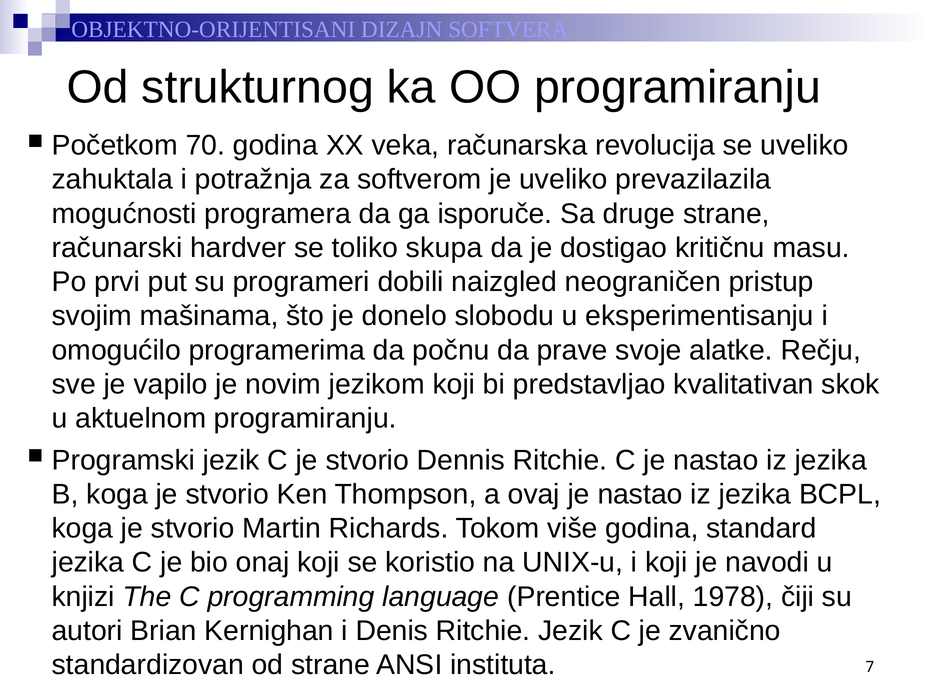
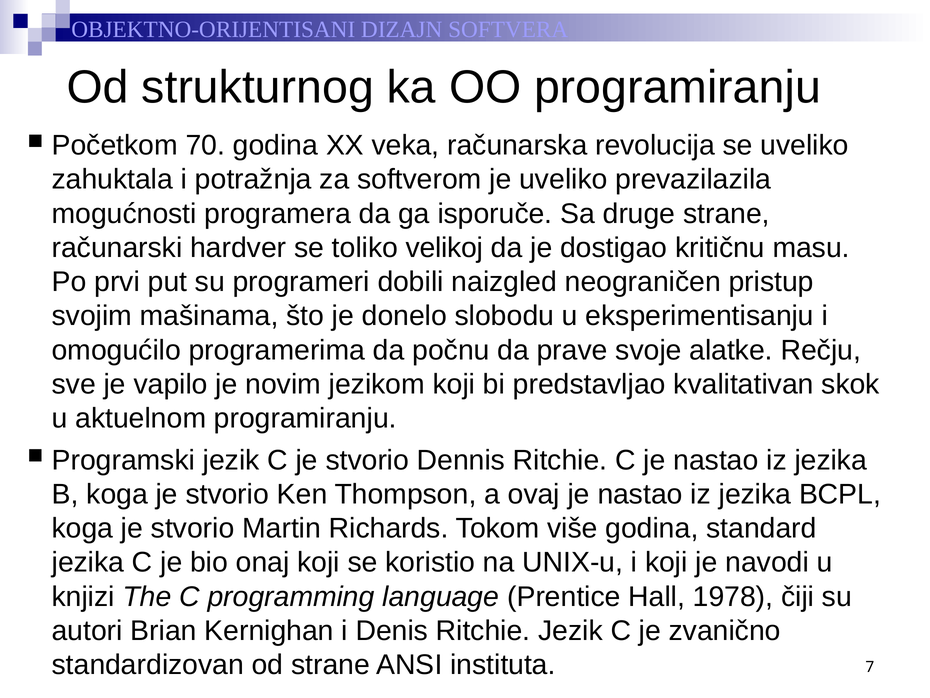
skupa: skupa -> velikoj (445, 248)
